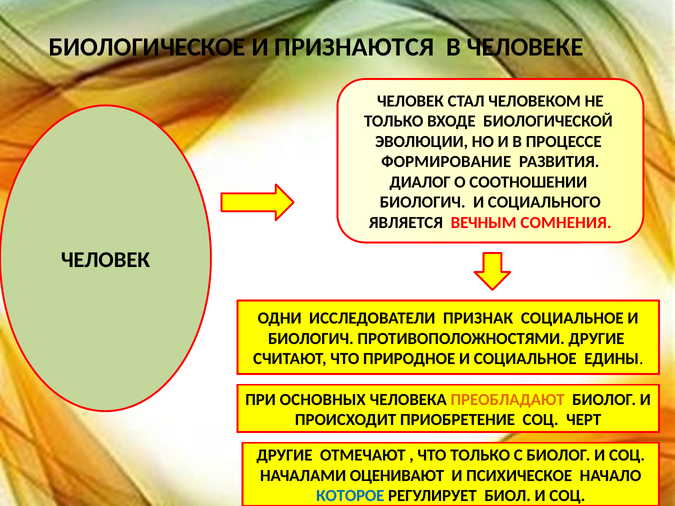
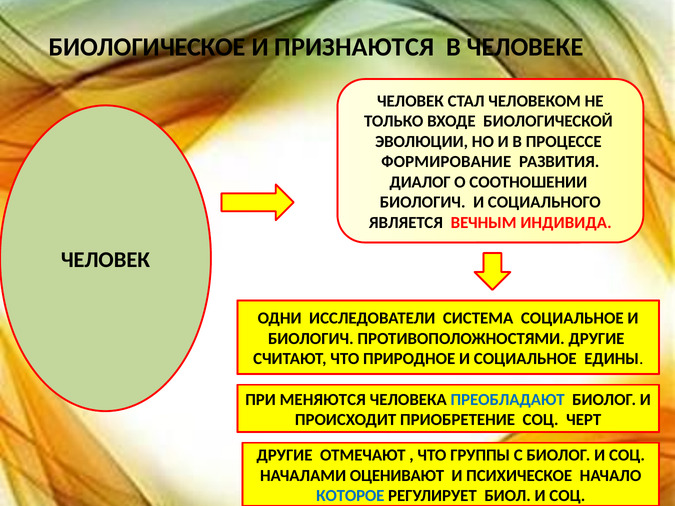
СОМНЕНИЯ: СОМНЕНИЯ -> ИНДИВИДА (566, 223)
ПРИЗНАК: ПРИЗНАК -> СИСТЕМА (478, 318)
ОСНОВНЫХ: ОСНОВНЫХ -> МЕНЯЮТСЯ (323, 400)
ПРЕОБЛАДАЮТ colour: orange -> blue (508, 400)
ЧТО ТОЛЬКО: ТОЛЬКО -> ГРУППЫ (480, 456)
